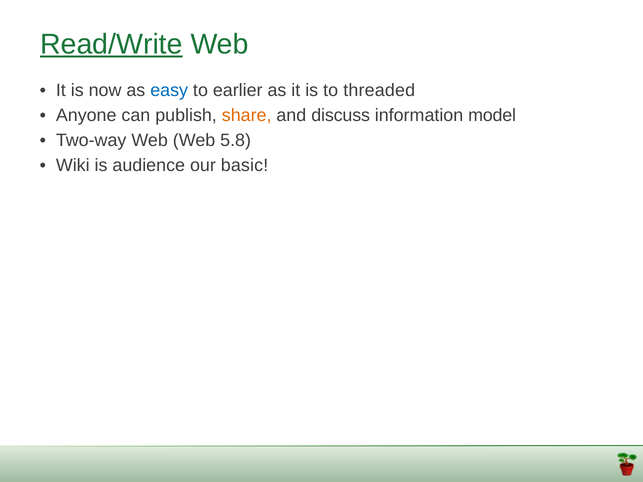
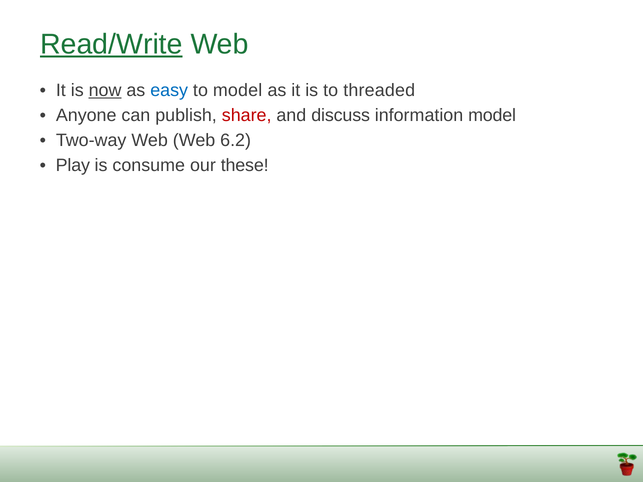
now underline: none -> present (105, 90)
to earlier: earlier -> model (238, 90)
share colour: orange -> red (247, 115)
5.8: 5.8 -> 6.2 (236, 140)
Wiki: Wiki -> Play (73, 165)
audience: audience -> consume (149, 165)
basic: basic -> these (245, 165)
